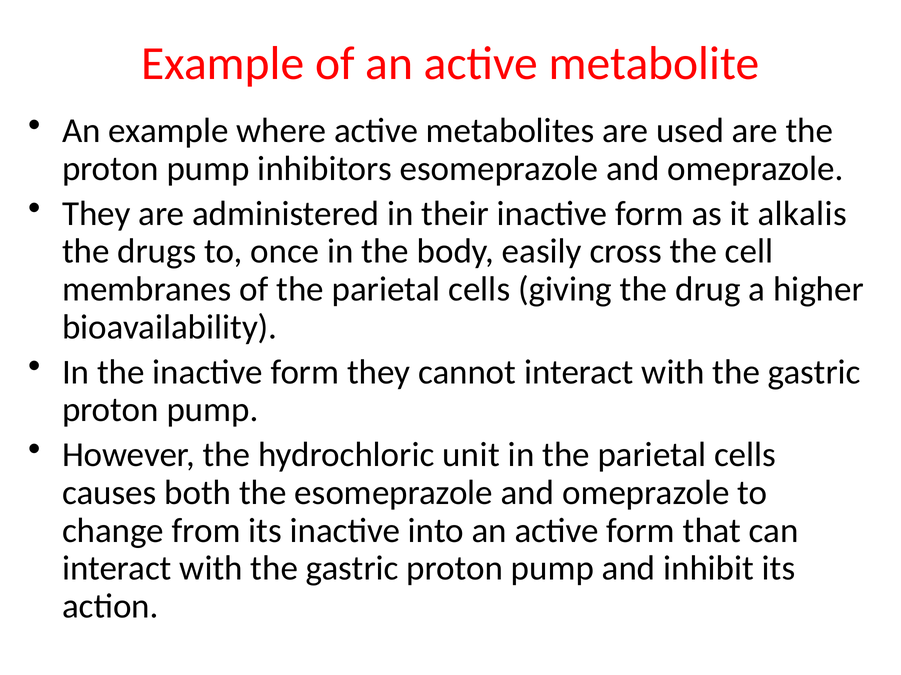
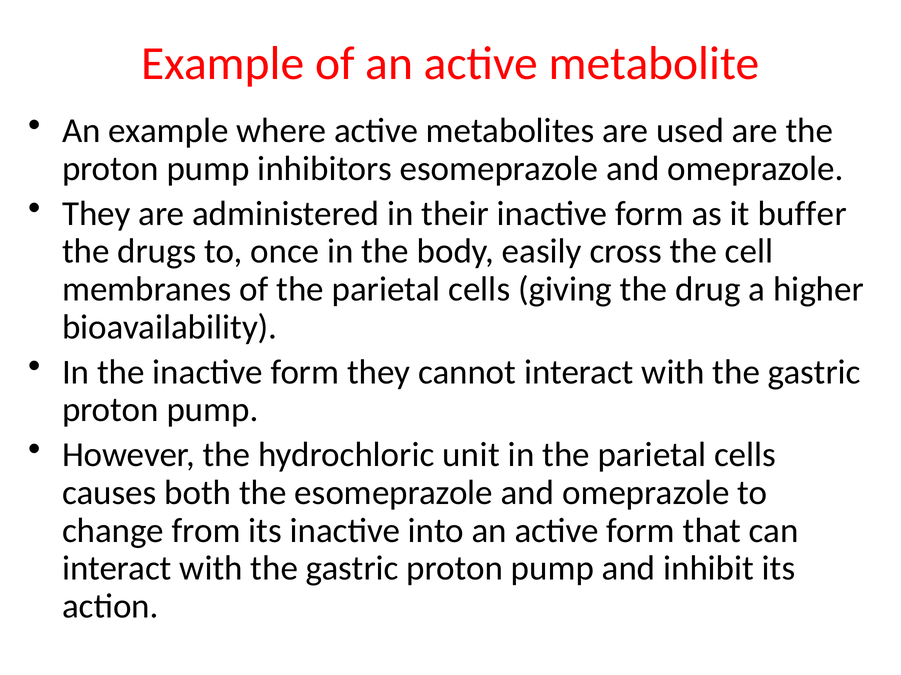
alkalis: alkalis -> buffer (802, 214)
